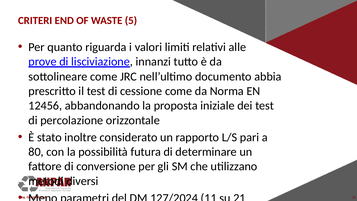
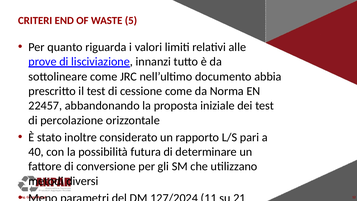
12456: 12456 -> 22457 (45, 106)
80: 80 -> 40 (36, 152)
